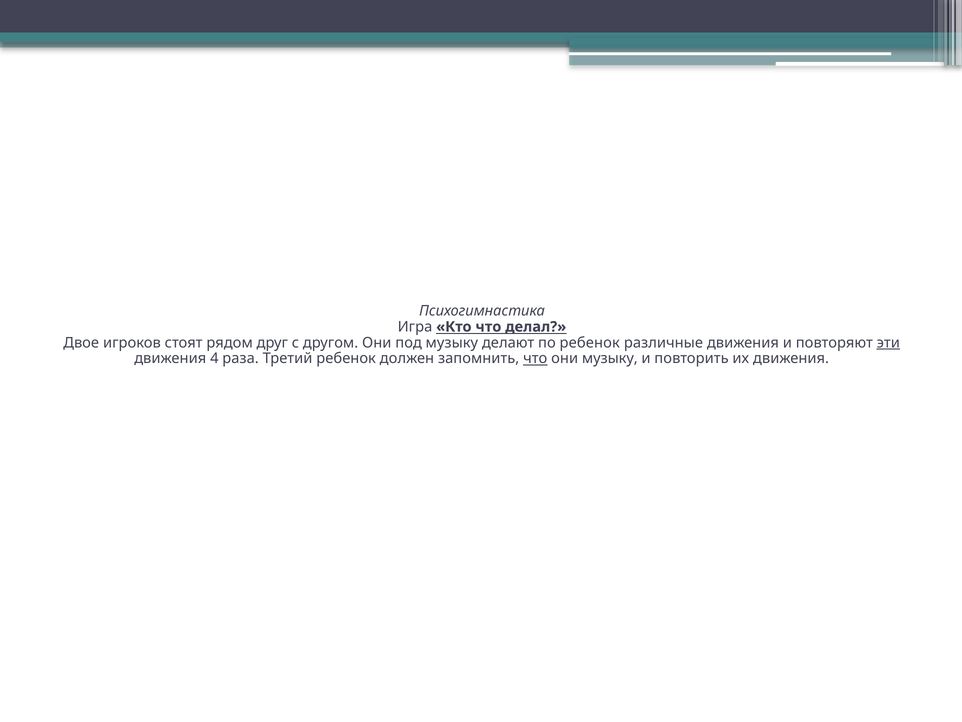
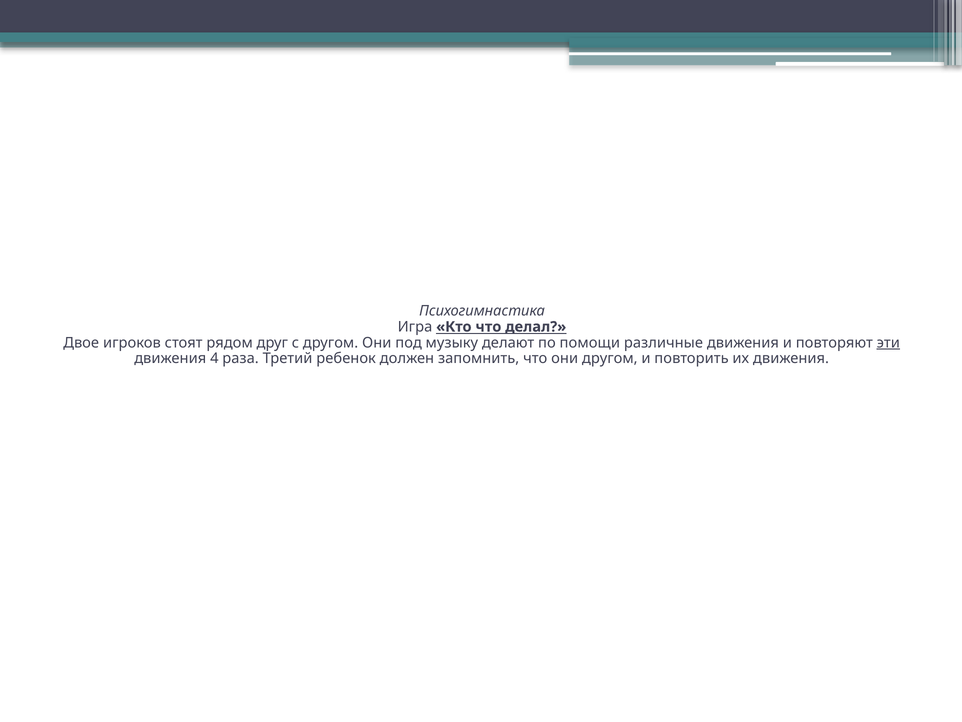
по ребенок: ребенок -> помощи (590, 342)
что underline: present -> none (535, 358)
они музыку: музыку -> другом (610, 358)
